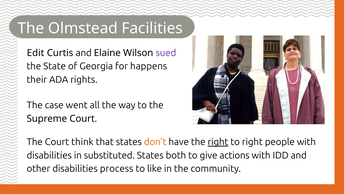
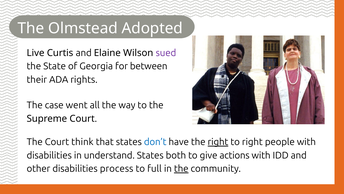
Facilities: Facilities -> Adopted (152, 28)
Edit: Edit -> Live (36, 53)
happens: happens -> between (149, 66)
don’t colour: orange -> blue (155, 142)
substituted: substituted -> understand (109, 155)
like: like -> full (154, 168)
the underline: none -> present (181, 168)
